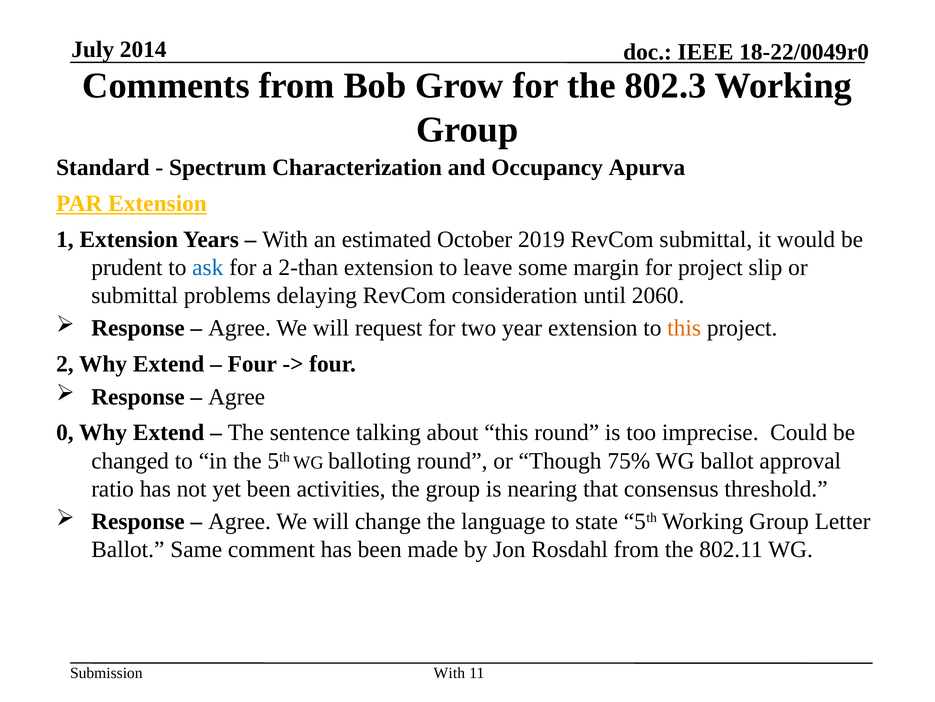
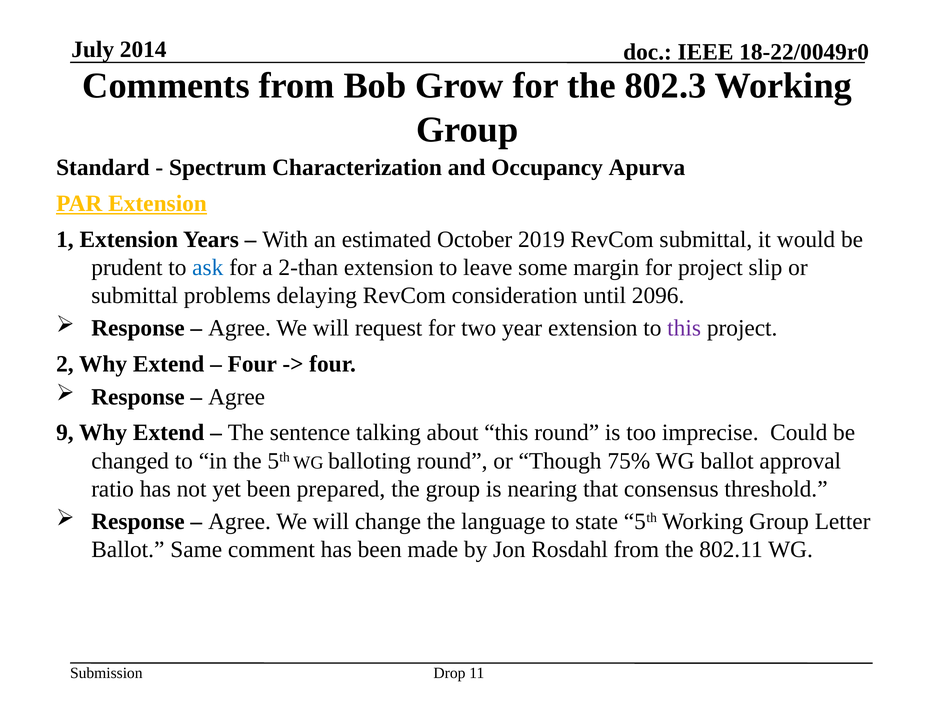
2060: 2060 -> 2096 (658, 295)
this colour: orange -> purple (684, 328)
0: 0 -> 9 (65, 432)
activities: activities -> prepared (341, 488)
With: With -> Drop (449, 673)
